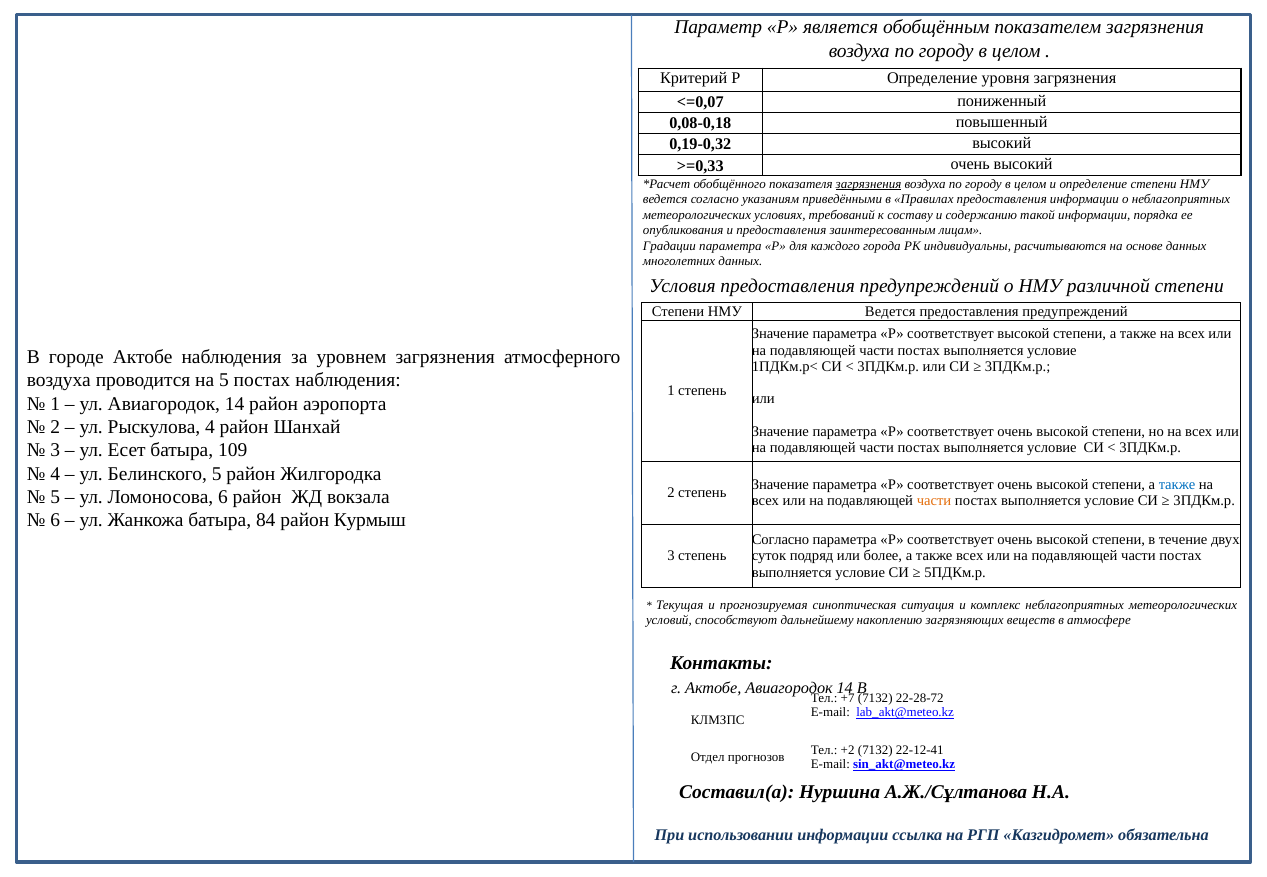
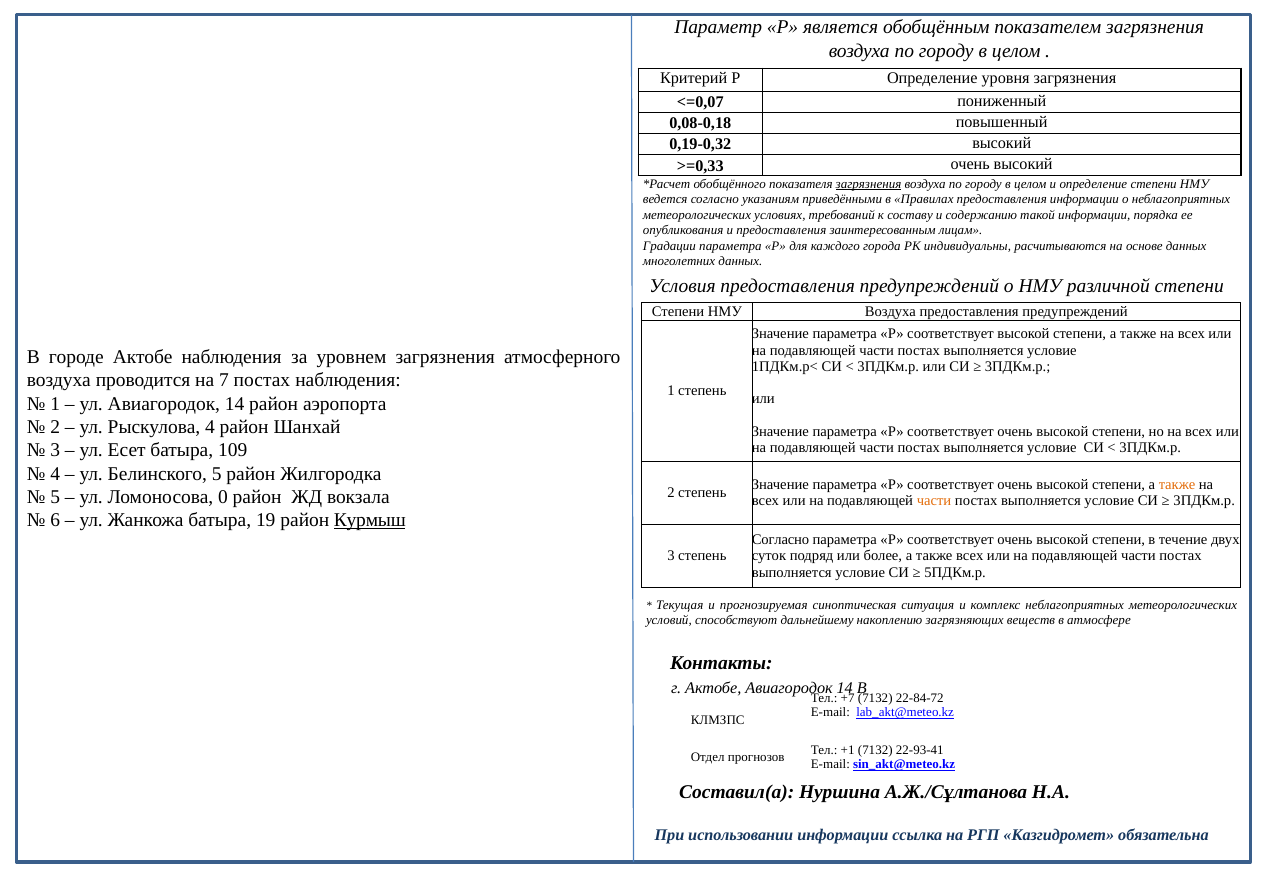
Ведется: Ведется -> Воздуха (890, 312)
на 5: 5 -> 7 (224, 380)
также colour: blue -> orange (1177, 485)
Ломоносова 6: 6 -> 0 (223, 497)
84: 84 -> 19 (266, 521)
Курмыш underline: none -> present (370, 521)
22-28-72: 22-28-72 -> 22-84-72 (920, 698)
+2: +2 -> +1 (848, 750)
22-12-41: 22-12-41 -> 22-93-41 (920, 750)
